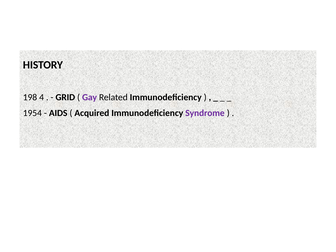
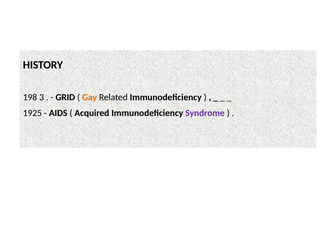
4: 4 -> 3 (42, 97)
Gay colour: purple -> orange (90, 97)
1954: 1954 -> 1925 (32, 113)
